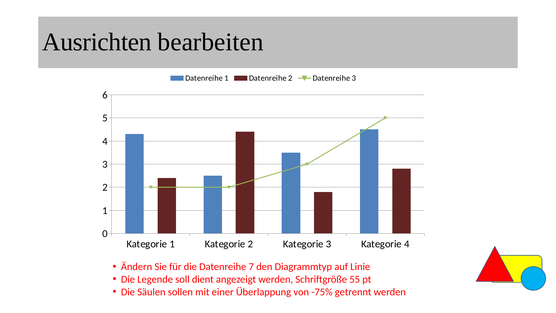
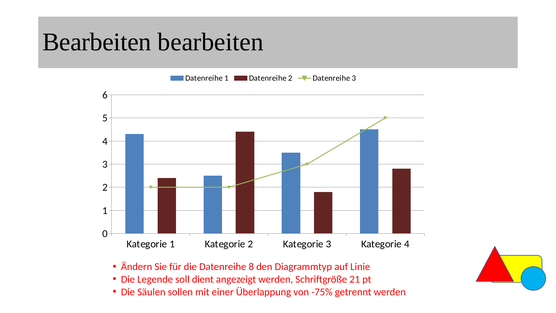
Ausrichten: Ausrichten -> Bearbeiten (97, 42)
7: 7 -> 8 (251, 267)
55: 55 -> 21 (355, 279)
